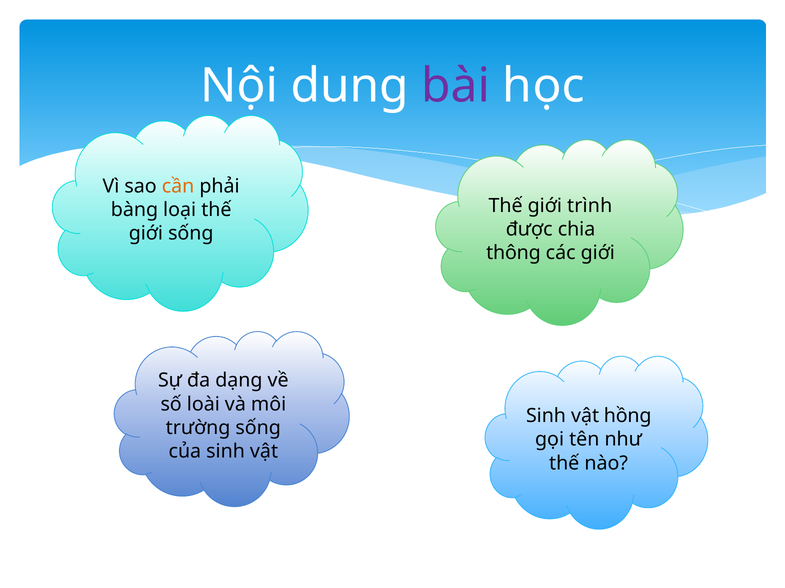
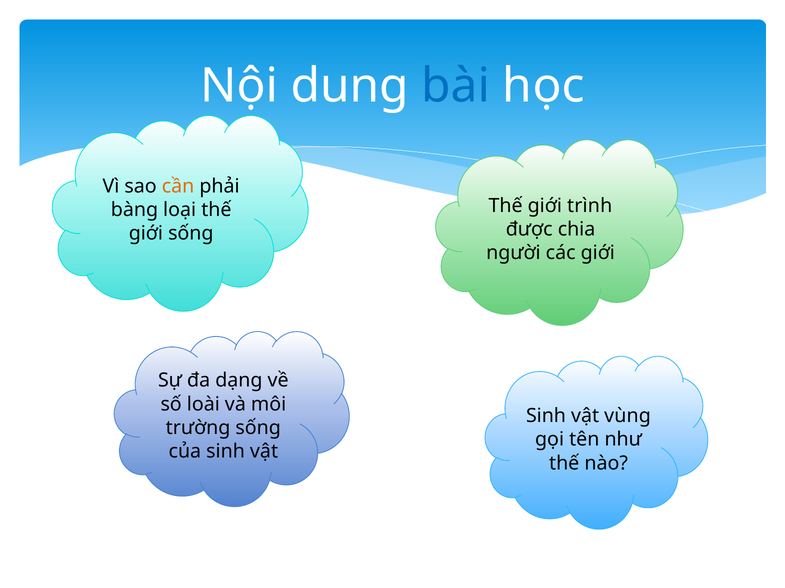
bài colour: purple -> blue (456, 86)
thông: thông -> người (513, 253)
hồng: hồng -> vùng (628, 417)
